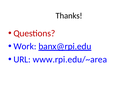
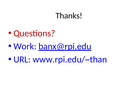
www.rpi.edu/~area: www.rpi.edu/~area -> www.rpi.edu/~than (70, 59)
